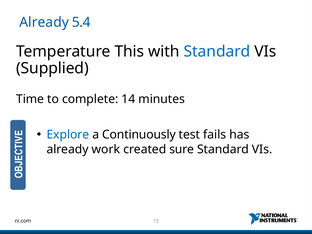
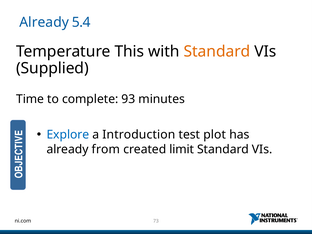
Standard colour: blue -> orange (217, 51)
14: 14 -> 93 (128, 99)
Continuously: Continuously -> Introduction (139, 135)
fails: fails -> plot (215, 135)
work: work -> from (106, 149)
sure: sure -> limit (182, 149)
